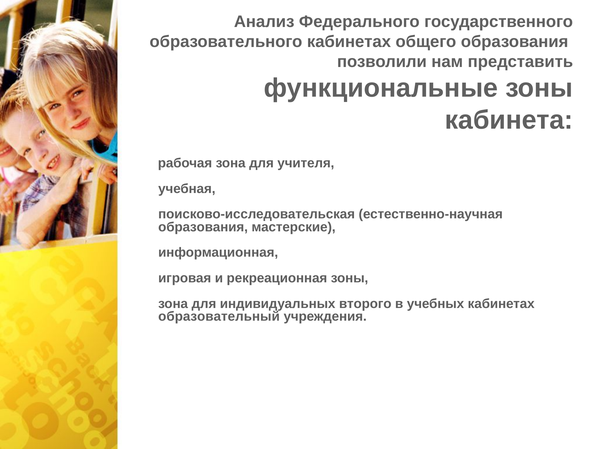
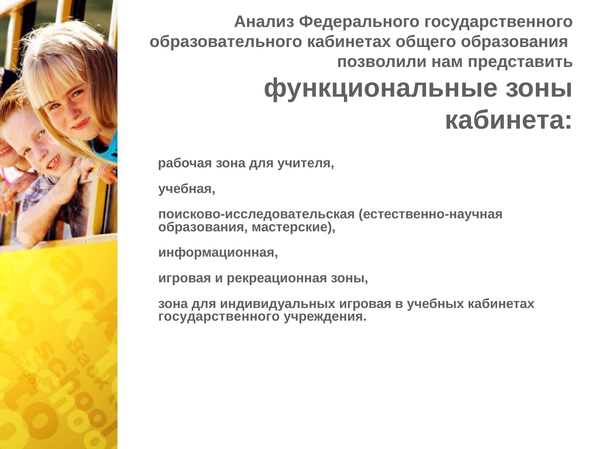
индивидуальных второго: второго -> игровая (365, 304)
образовательный: образовательный -> государственного (219, 317)
